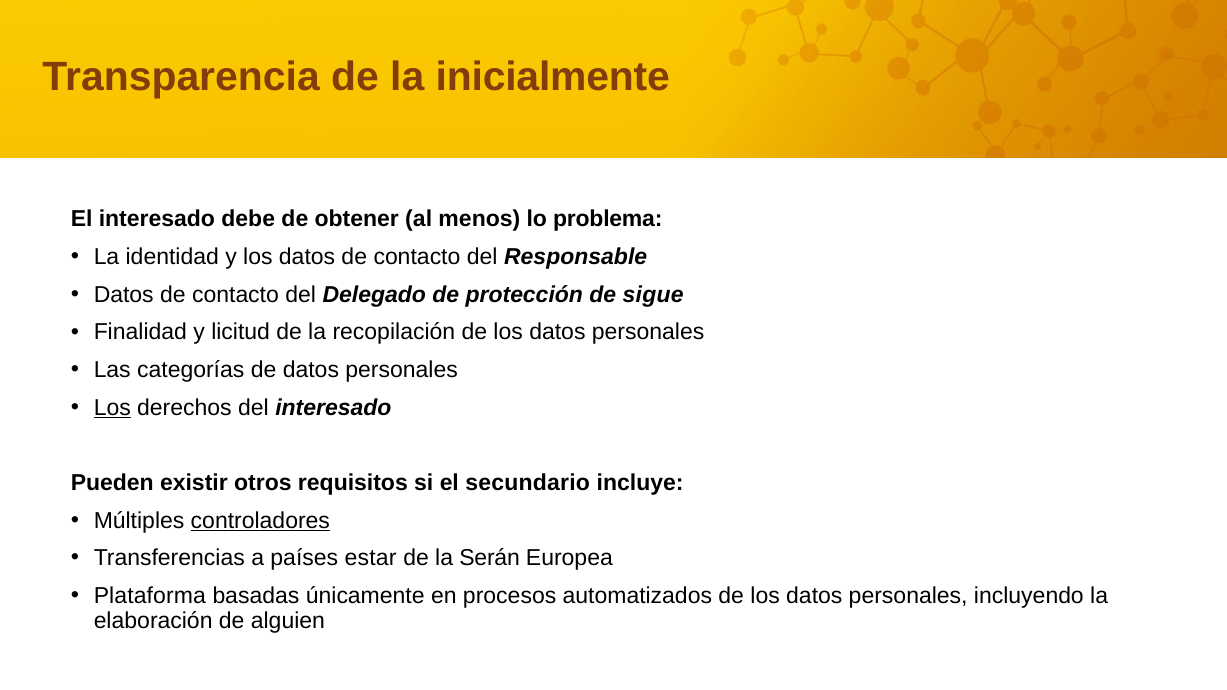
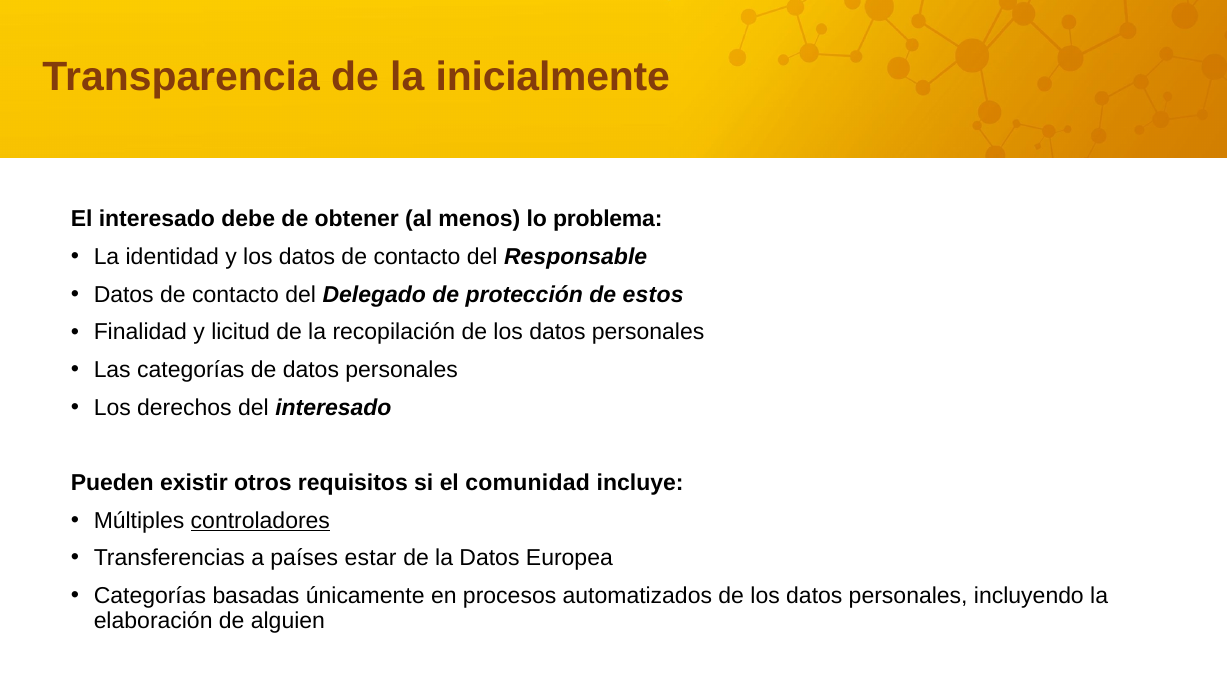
sigue: sigue -> estos (653, 295)
Los underline: present -> none (112, 408)
secundario: secundario -> comunidad (528, 483)
la Serán: Serán -> Datos (490, 558)
Plataforma: Plataforma -> Categorías (150, 596)
